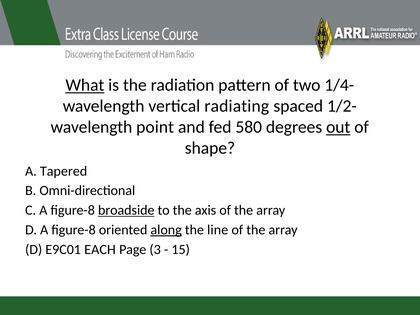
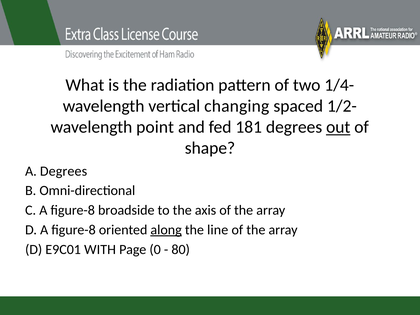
What underline: present -> none (85, 85)
radiating: radiating -> changing (237, 106)
580: 580 -> 181 (249, 127)
A Tapered: Tapered -> Degrees (64, 171)
broadside underline: present -> none (126, 210)
EACH: EACH -> WITH (100, 249)
3: 3 -> 0 (155, 249)
15: 15 -> 80 (181, 249)
